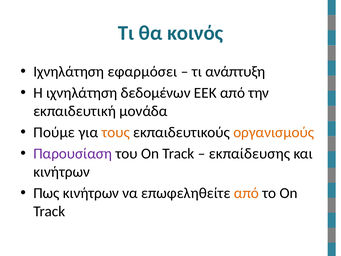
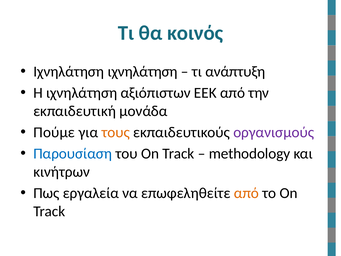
Ιχνηλάτηση εφαρμόσει: εφαρμόσει -> ιχνηλάτηση (143, 72)
δεδομένων: δεδομένων -> αξιόπιστων (156, 93)
οργανισμούς colour: orange -> purple (274, 132)
Παρουσίαση colour: purple -> blue (73, 153)
εκπαίδευσης: εκπαίδευσης -> methodology (249, 153)
Πως κινήτρων: κινήτρων -> εργαλεία (91, 193)
